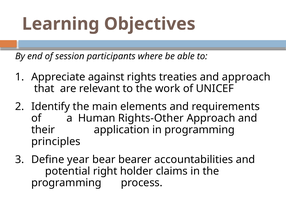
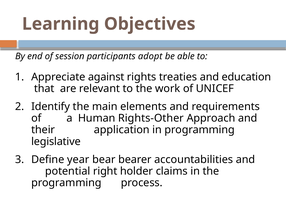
where: where -> adopt (150, 56)
and approach: approach -> education (246, 77)
principles: principles -> legislative (56, 141)
